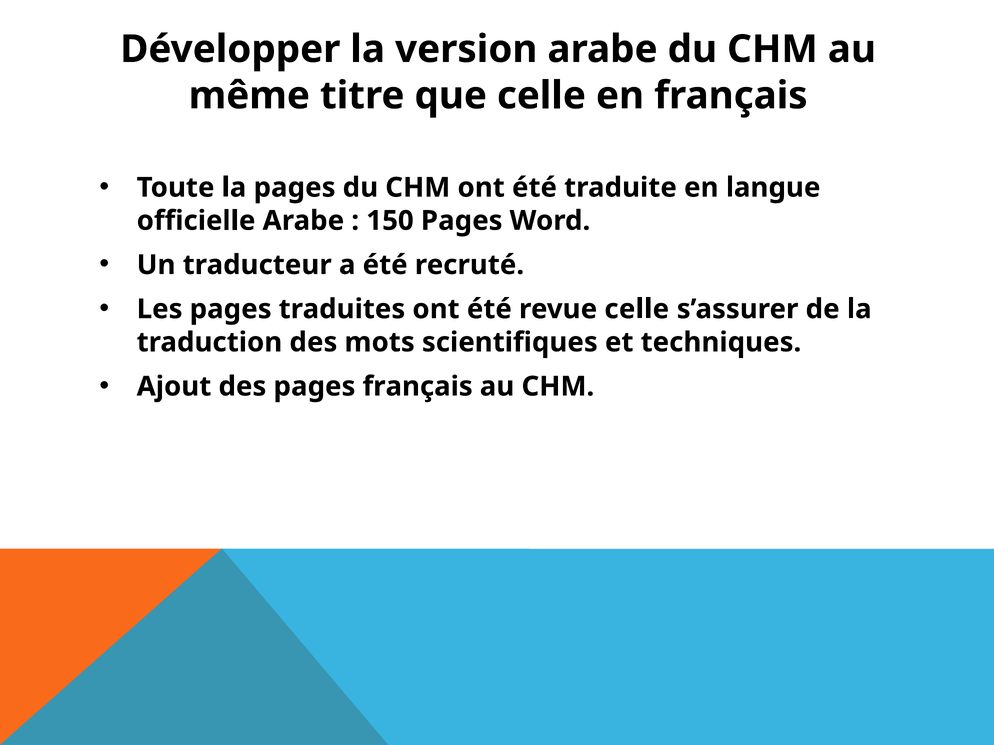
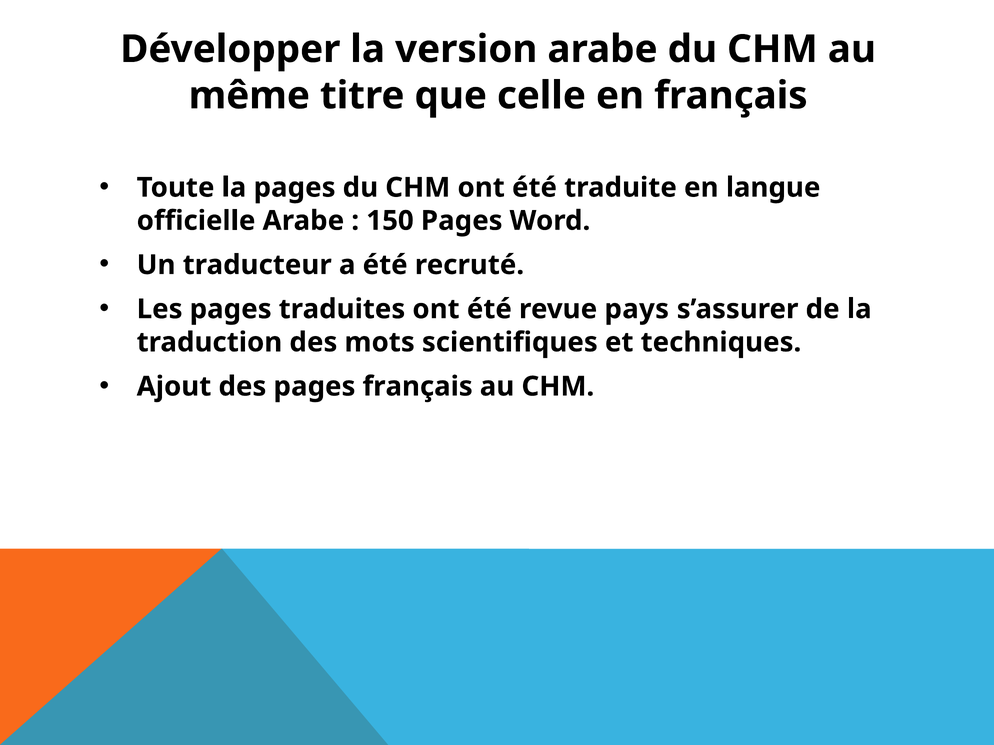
revue celle: celle -> pays (637, 309)
